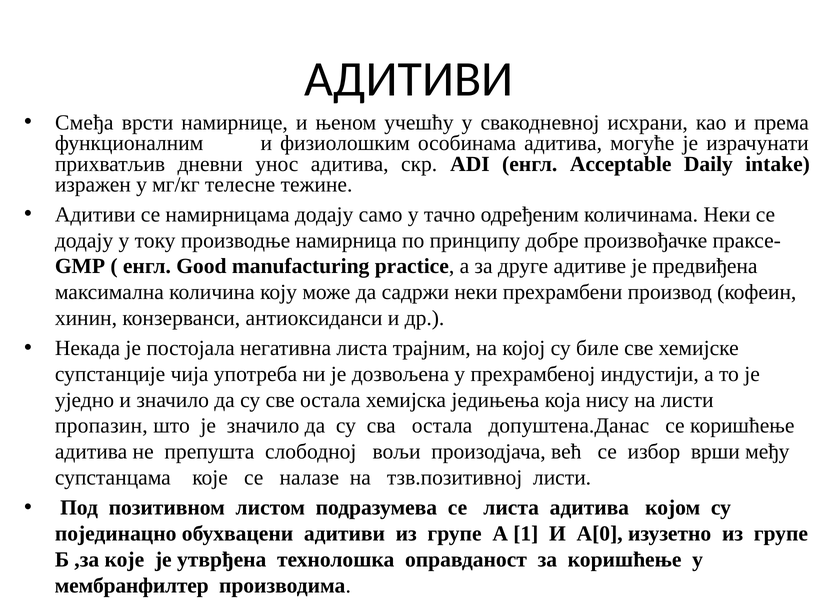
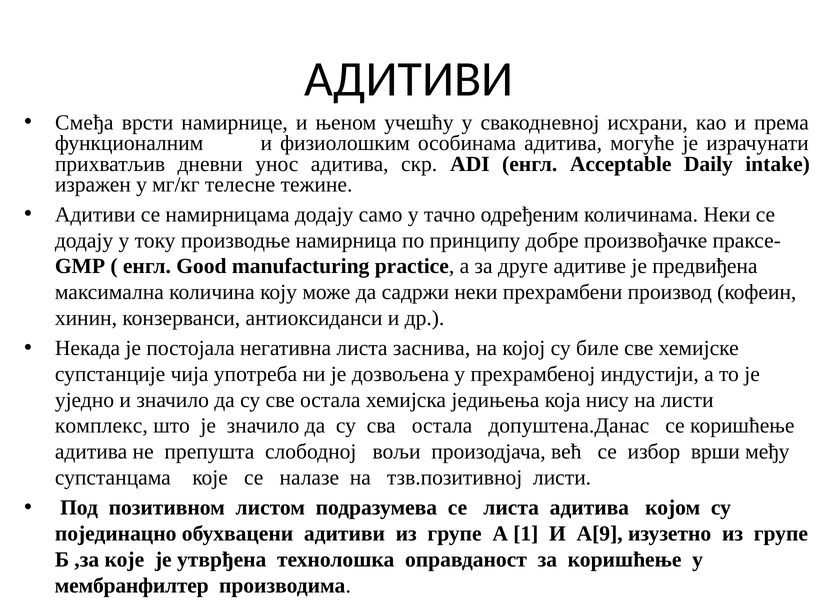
трајним: трајним -> заснива (432, 349)
пропазин: пропазин -> комплекс (101, 426)
А[0: А[0 -> А[9 (600, 534)
